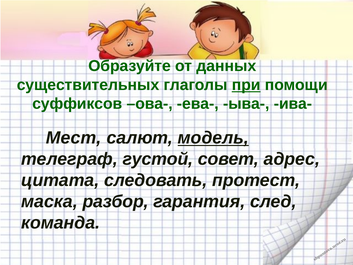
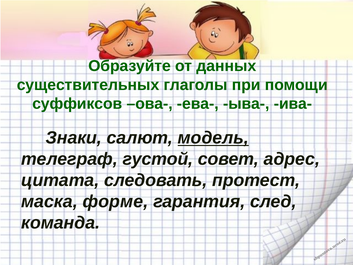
при underline: present -> none (246, 85)
Мест: Мест -> Знаки (74, 138)
разбор: разбор -> форме (115, 201)
